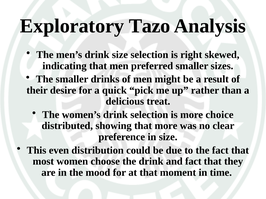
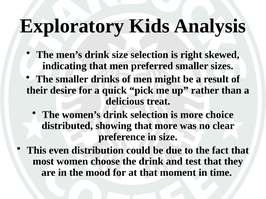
Tazo: Tazo -> Kids (149, 26)
and fact: fact -> test (193, 162)
